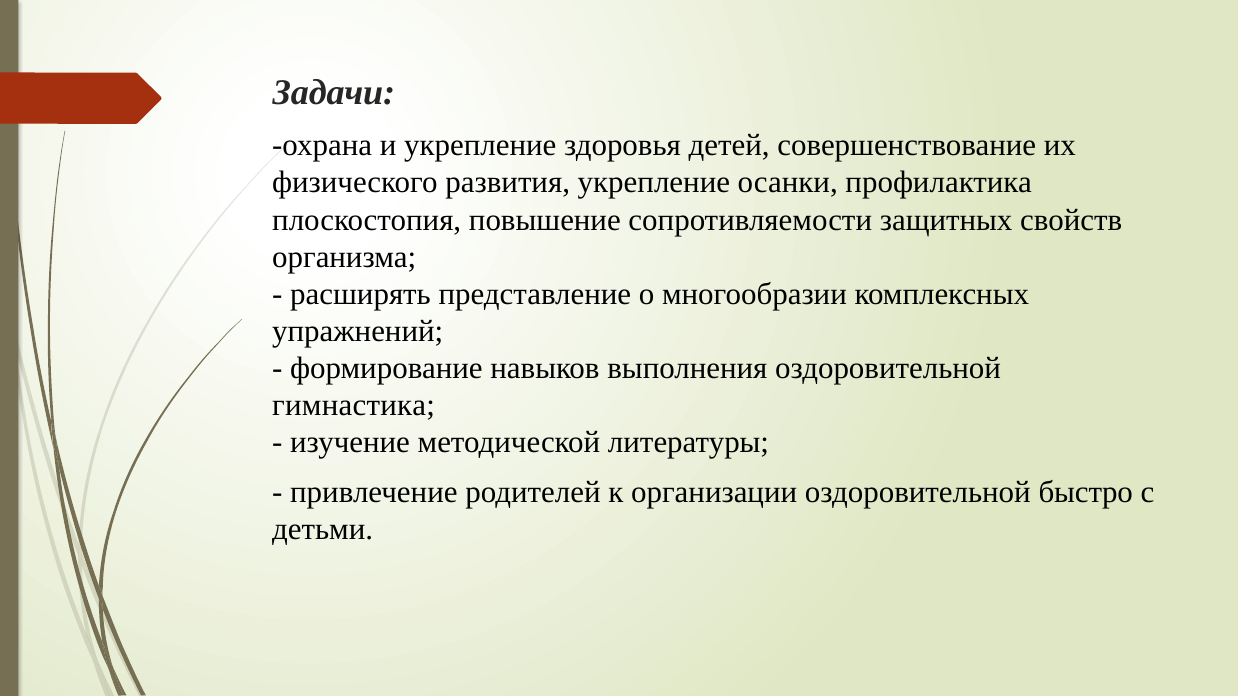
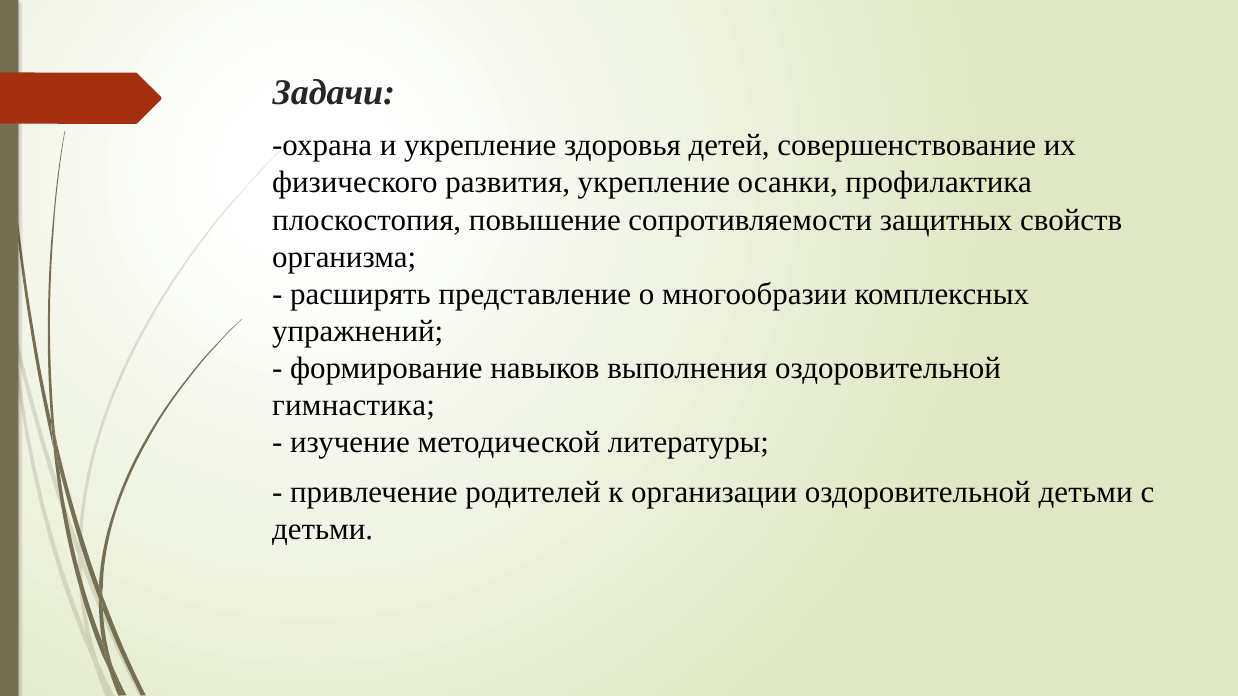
оздоровительной быстро: быстро -> детьми (1086, 493)
